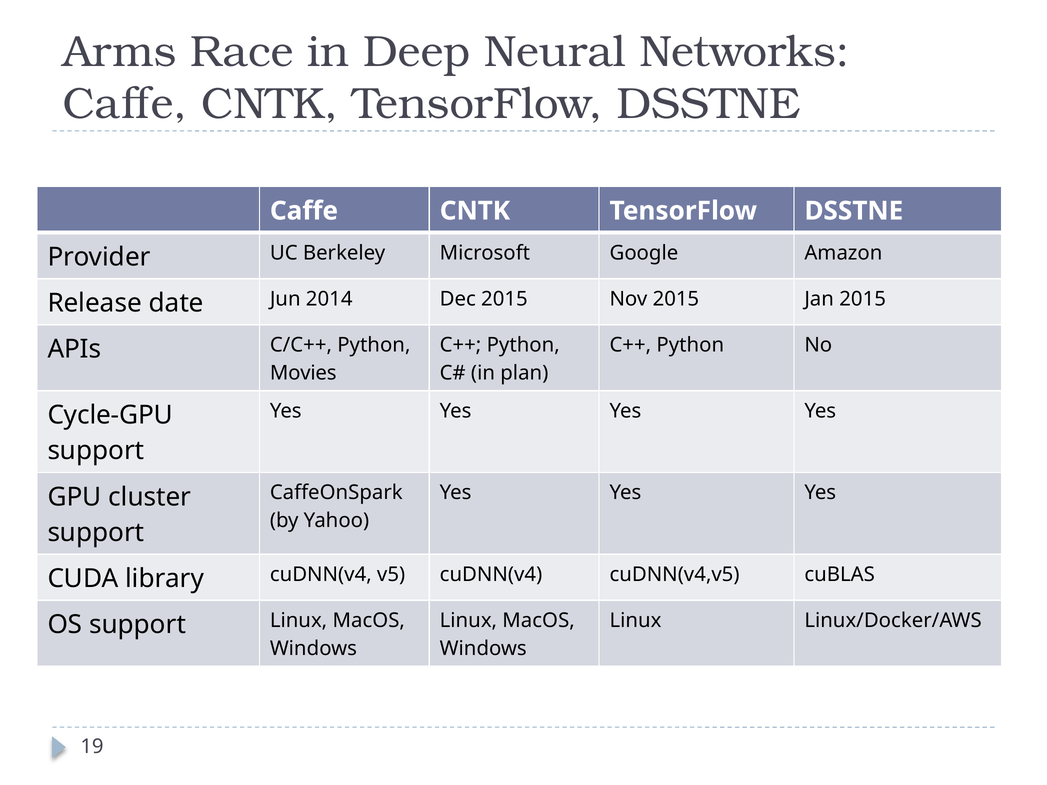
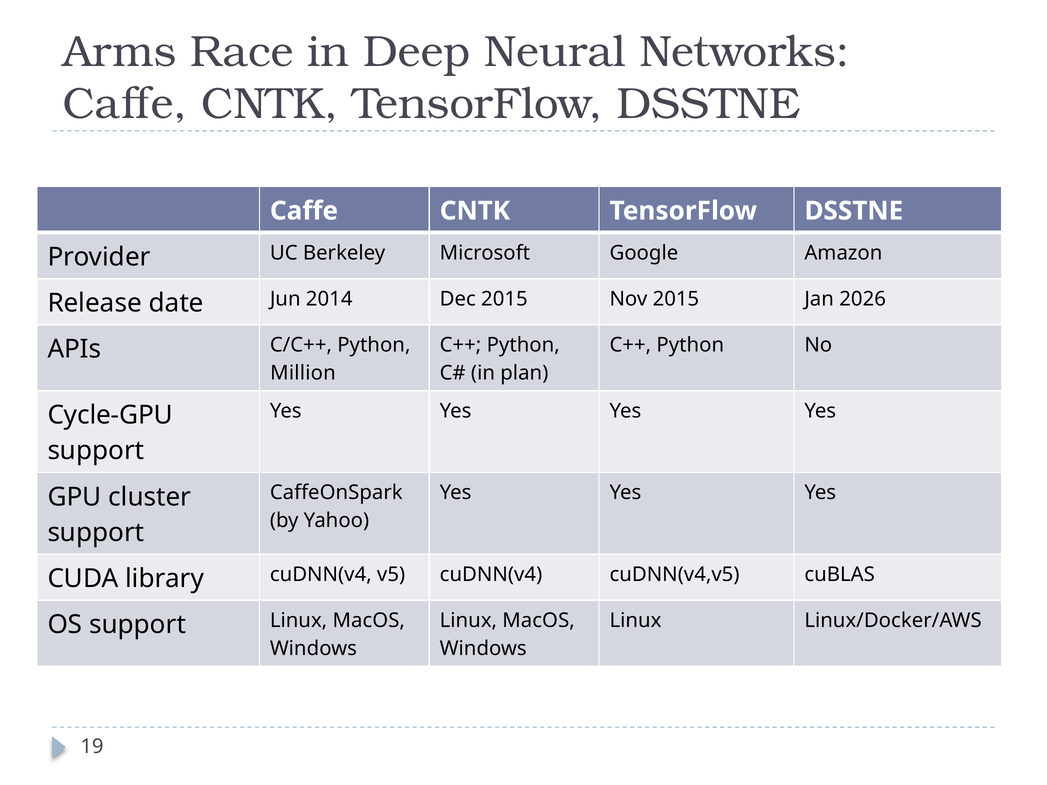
Jan 2015: 2015 -> 2026 (863, 299)
Movies: Movies -> Million (303, 373)
